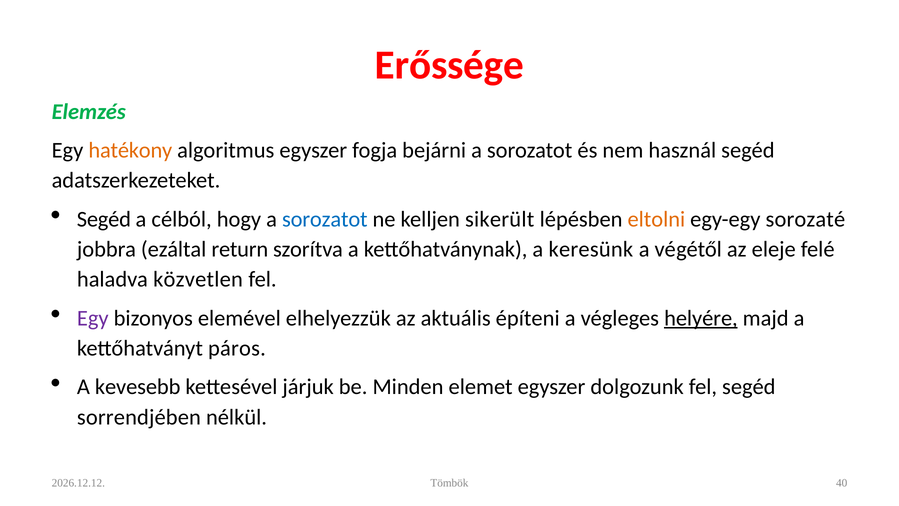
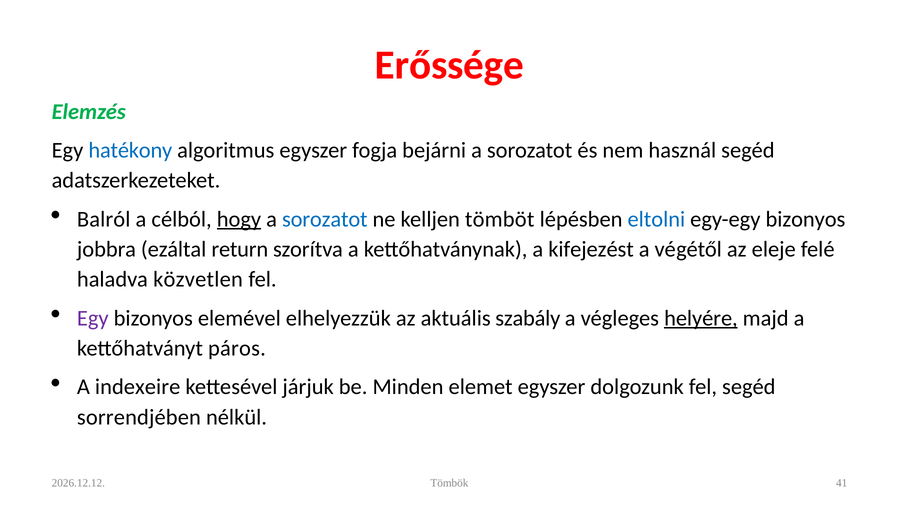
hatékony colour: orange -> blue (130, 150)
Segéd: Segéd -> Balról (104, 219)
hogy underline: none -> present (239, 219)
sikerült: sikerült -> tömböt (500, 219)
eltolni colour: orange -> blue (656, 219)
egy-egy sorozaté: sorozaté -> bizonyos (805, 219)
keresünk: keresünk -> kifejezést (591, 249)
építeni: építeni -> szabály (528, 318)
kevesebb: kevesebb -> indexeire (138, 387)
40: 40 -> 41 (842, 483)
